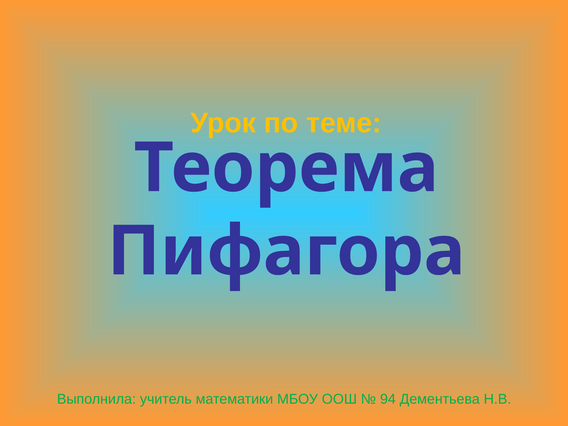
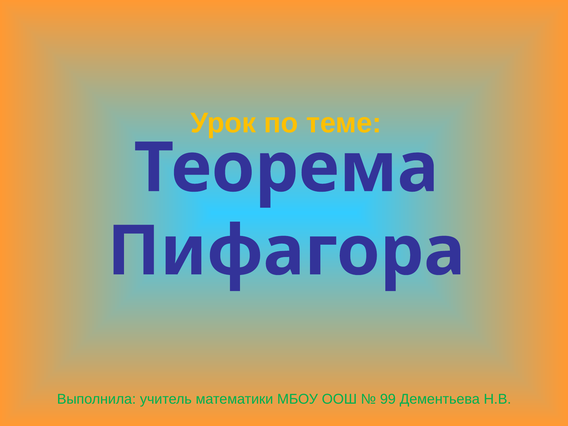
94: 94 -> 99 (388, 399)
